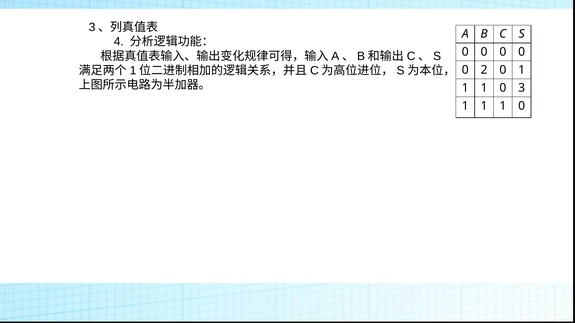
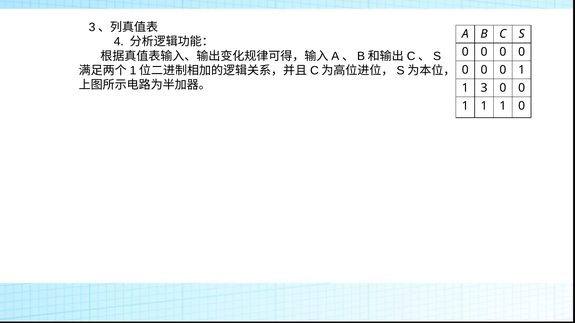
2: 2 -> 0 (484, 70)
1: 1 -> 3 (484, 88)
3: 3 -> 0 (522, 88)
